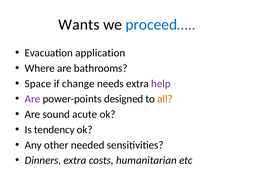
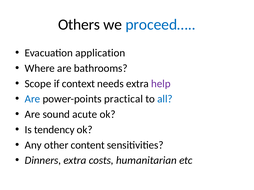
Wants: Wants -> Others (79, 25)
Space: Space -> Scope (38, 84)
change: change -> context (78, 84)
Are colour: purple -> blue (32, 99)
designed: designed -> practical (124, 99)
all colour: orange -> blue (165, 99)
needed: needed -> content (88, 145)
